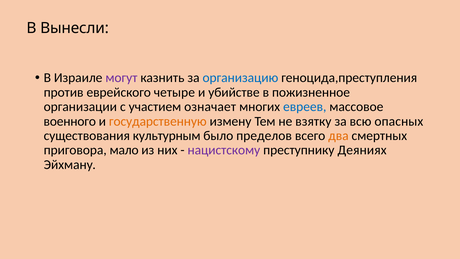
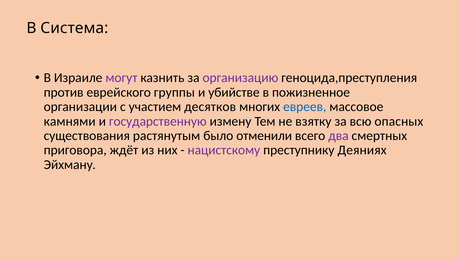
Вынесли: Вынесли -> Система (74, 28)
организацию colour: blue -> purple (240, 78)
четыре: четыре -> группы (174, 92)
означает: означает -> десятков (210, 107)
военного: военного -> камнями (70, 121)
государственную colour: orange -> purple (158, 121)
культурным: культурным -> растянутым (167, 136)
пределов: пределов -> отменили (264, 136)
два colour: orange -> purple (338, 136)
мало: мало -> ждёт (124, 150)
